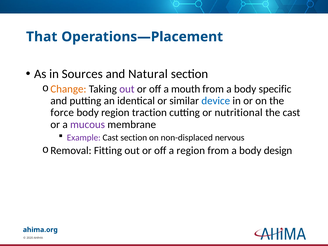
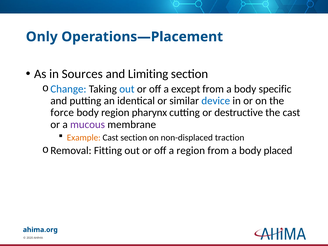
That: That -> Only (42, 37)
Natural: Natural -> Limiting (148, 74)
Change colour: orange -> blue (68, 89)
out colour: purple -> blue (127, 89)
mouth: mouth -> except (186, 89)
traction: traction -> pharynx (149, 113)
nutritional: nutritional -> destructive (239, 113)
Example colour: purple -> orange (84, 138)
nervous: nervous -> traction (230, 138)
design: design -> placed (278, 151)
